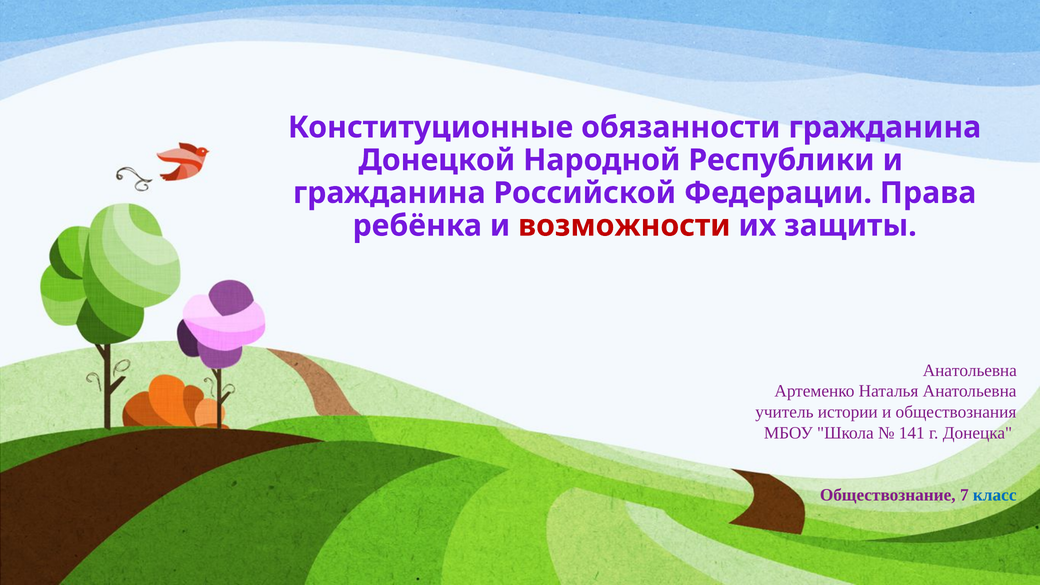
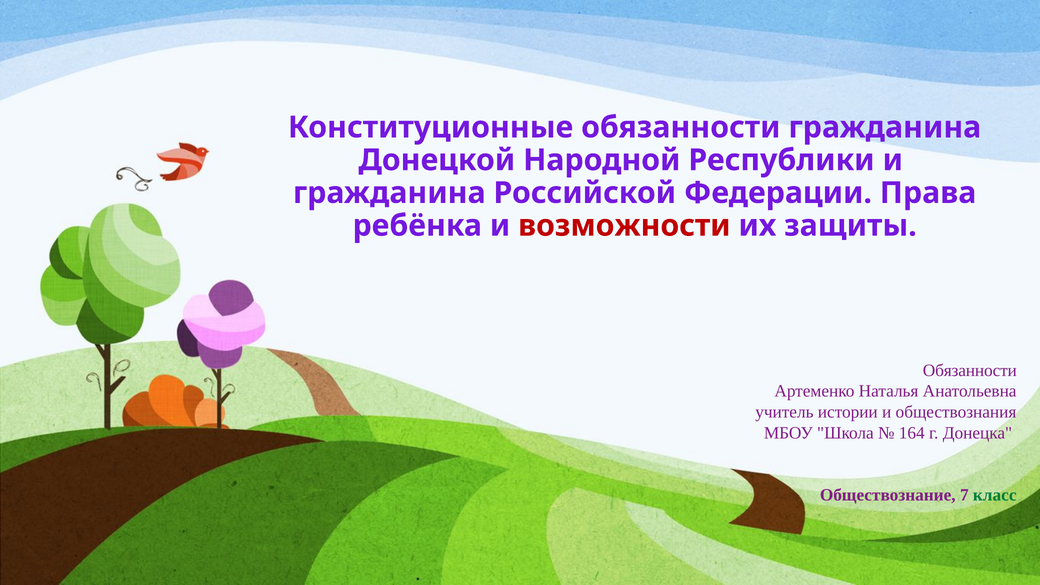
Анатольевна: Анатольевна -> Обязанности (970, 370)
141: 141 -> 164 (912, 433)
класс colour: blue -> green (995, 495)
